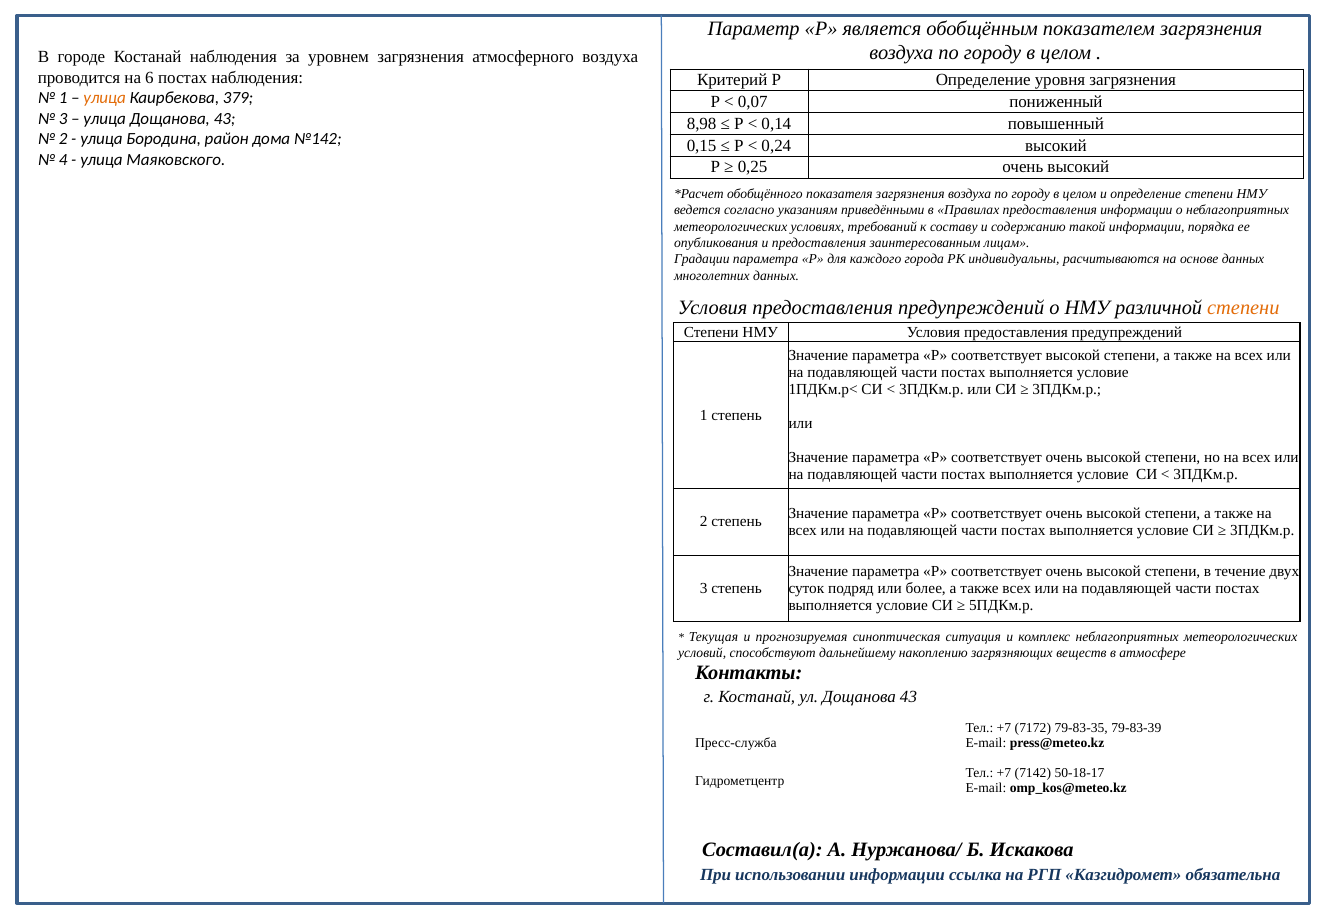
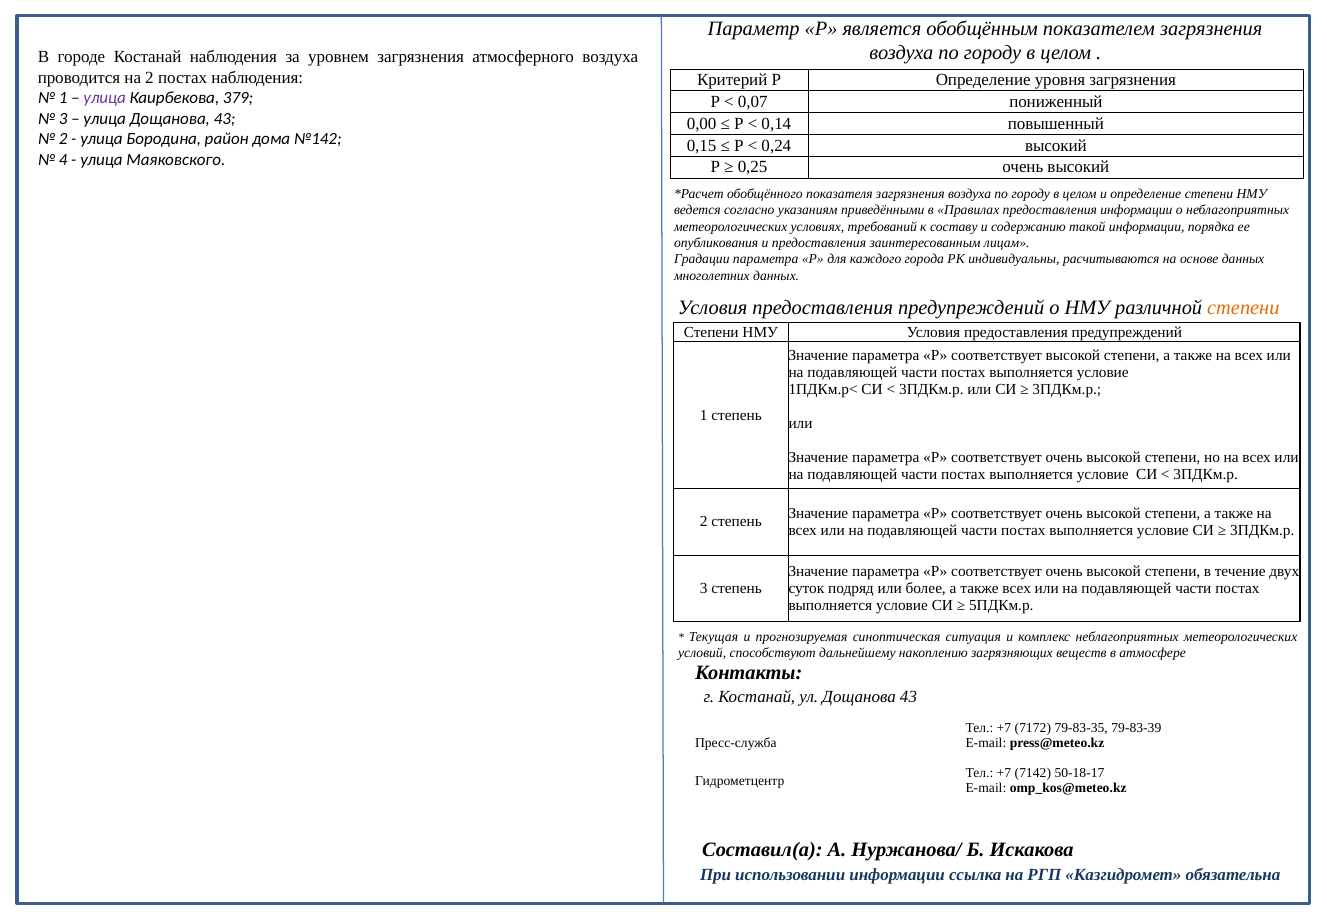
на 6: 6 -> 2 (149, 78)
улица colour: orange -> purple (105, 98)
8,98: 8,98 -> 0,00 (702, 123)
